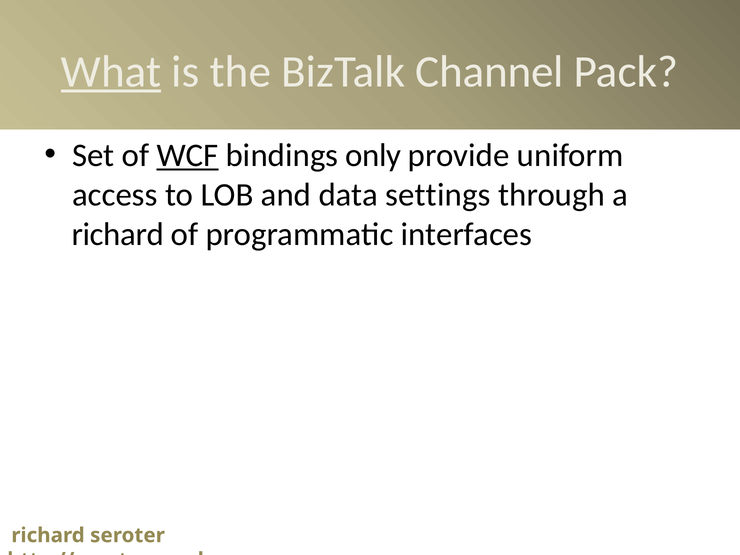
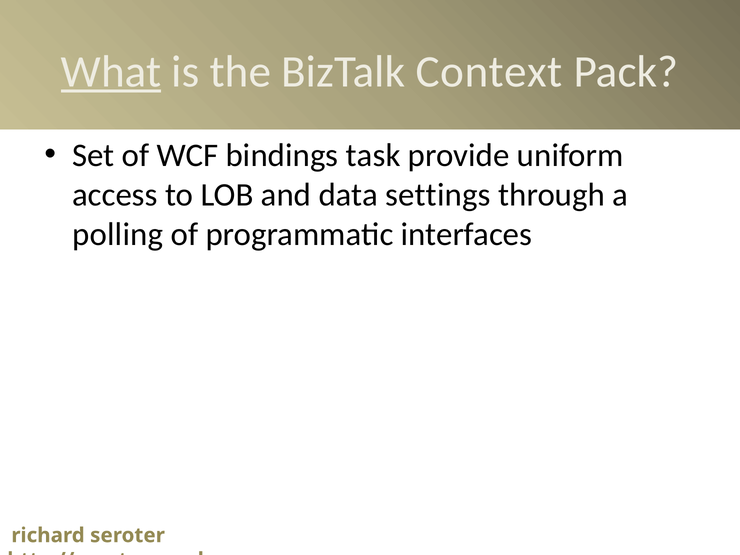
Channel: Channel -> Context (489, 72)
WCF underline: present -> none (188, 155)
only: only -> task (373, 155)
richard: richard -> polling (118, 234)
